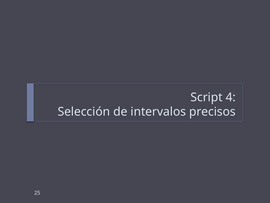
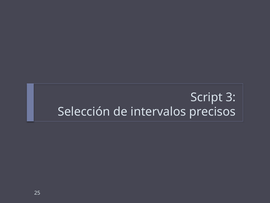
4: 4 -> 3 (231, 97)
